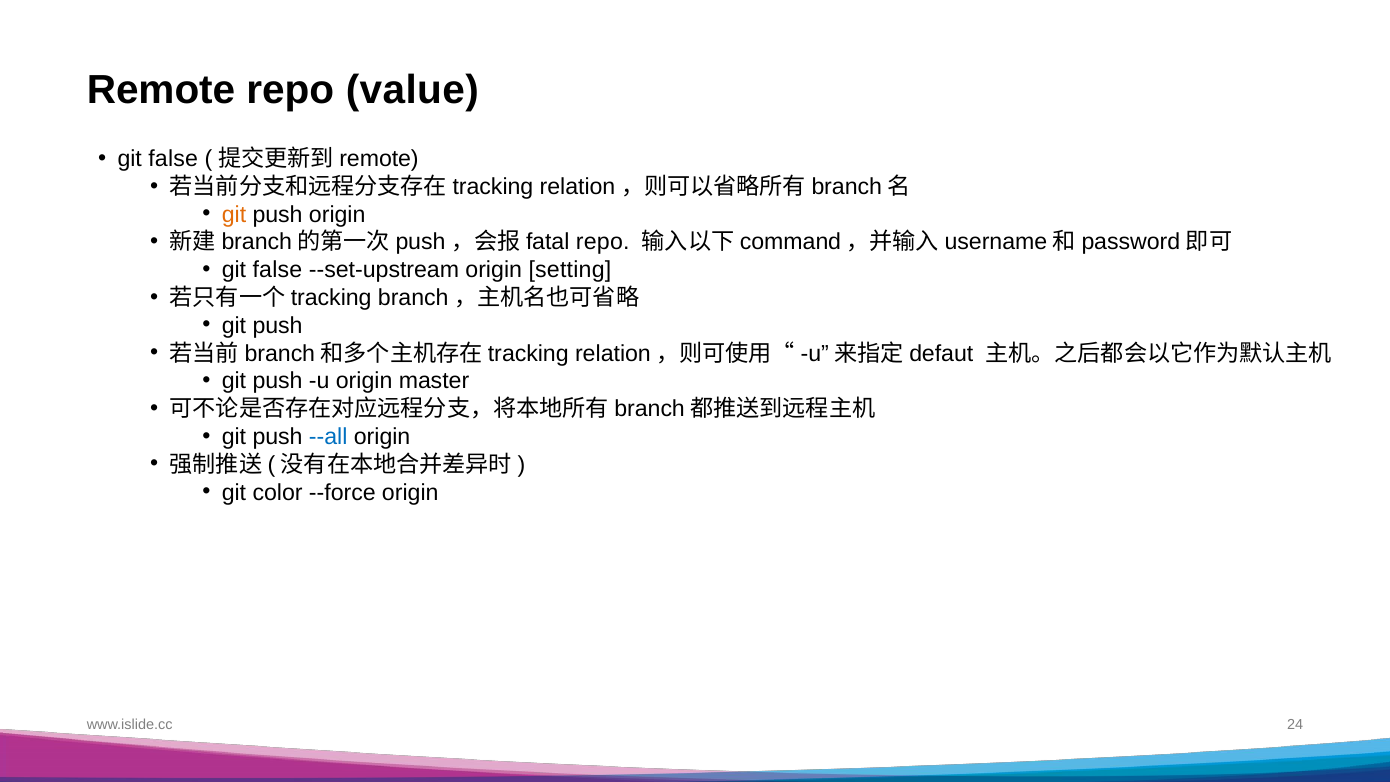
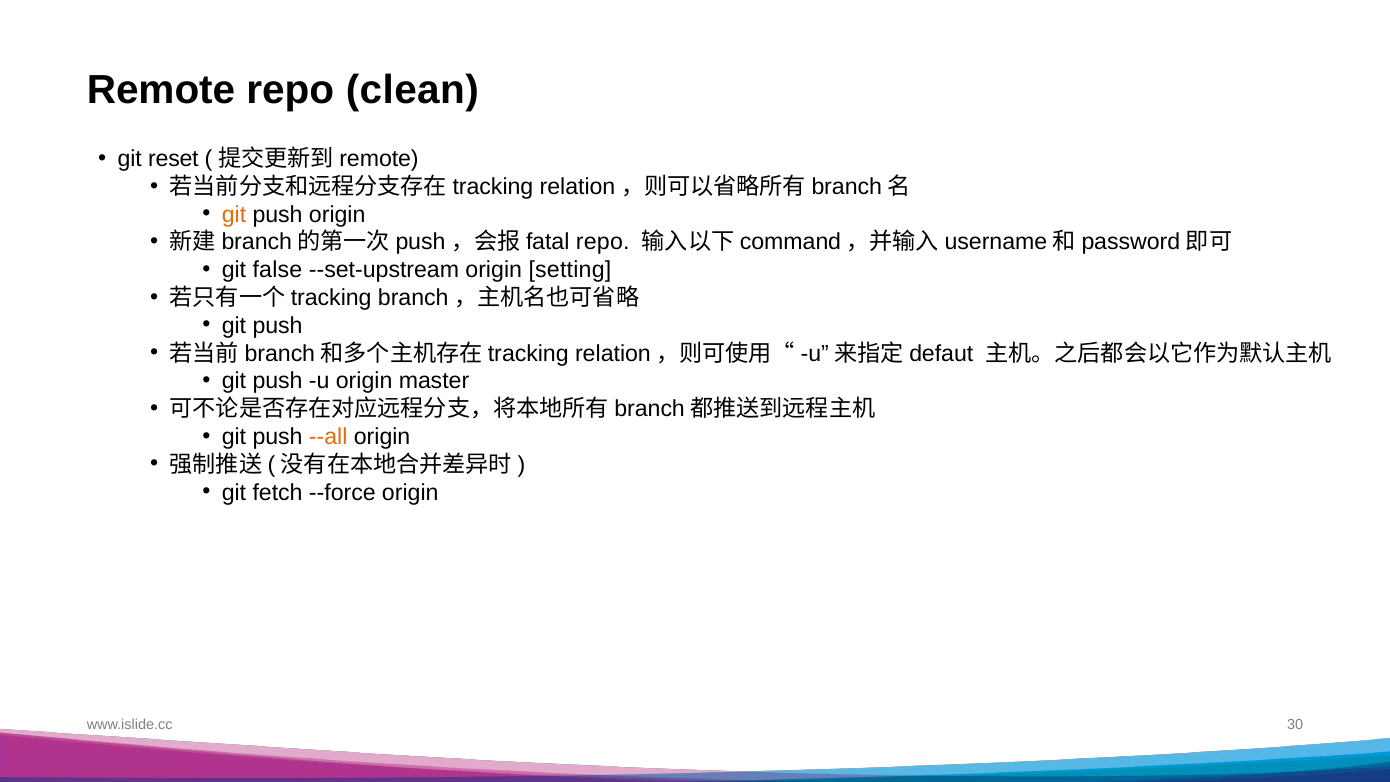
value: value -> clean (412, 90)
false: false -> reset (173, 159)
--all colour: blue -> orange (328, 437)
color: color -> fetch (278, 492)
24: 24 -> 30 (1295, 724)
